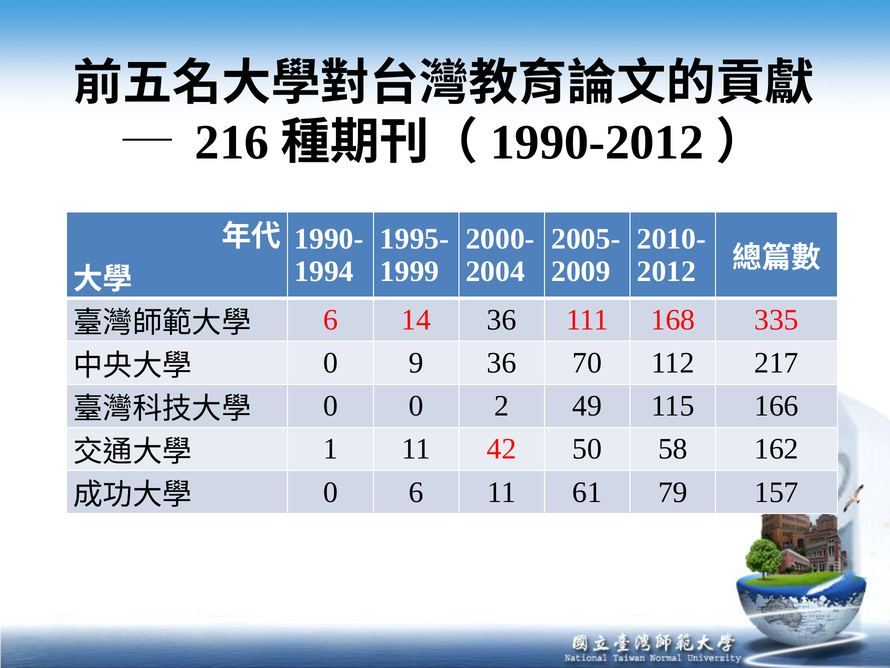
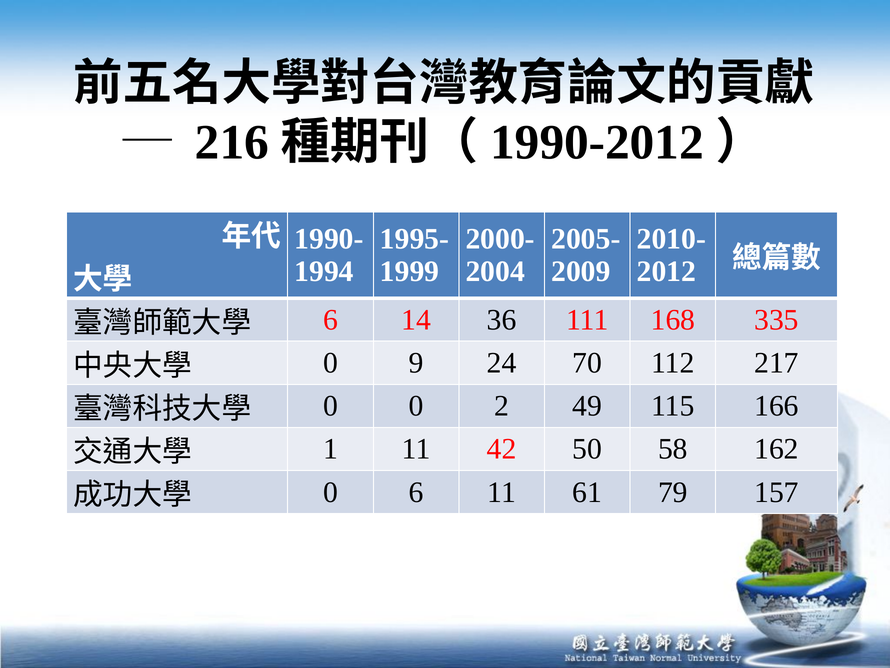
9 36: 36 -> 24 (502, 363)
